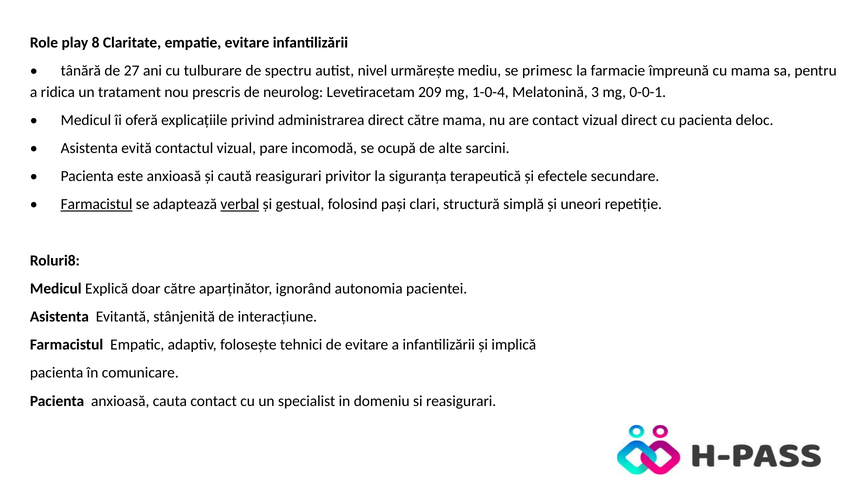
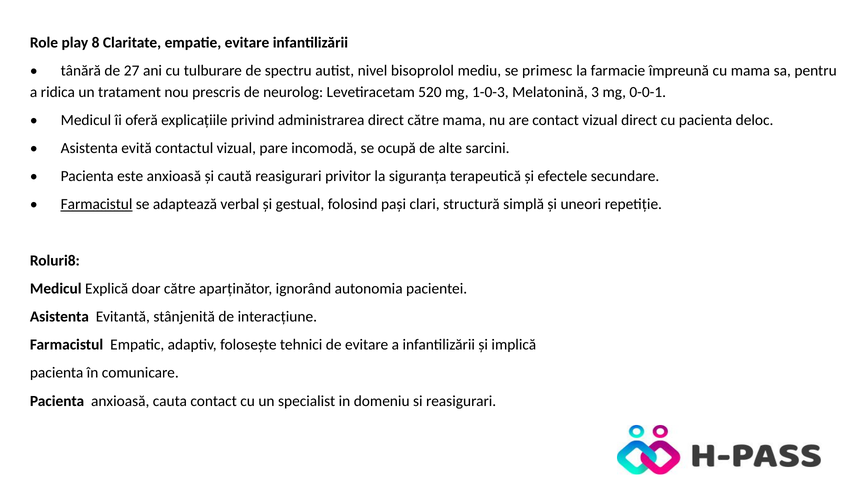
urmărește: urmărește -> bisoprolol (422, 71)
209: 209 -> 520 (430, 92)
1-0-4: 1-0-4 -> 1-0-3 (490, 92)
verbal underline: present -> none (240, 204)
